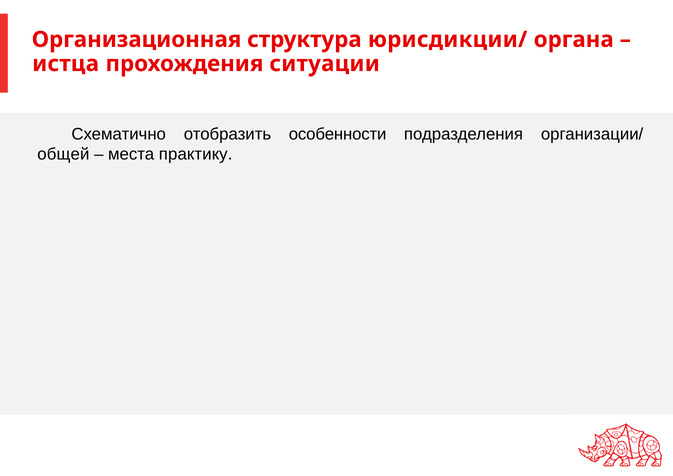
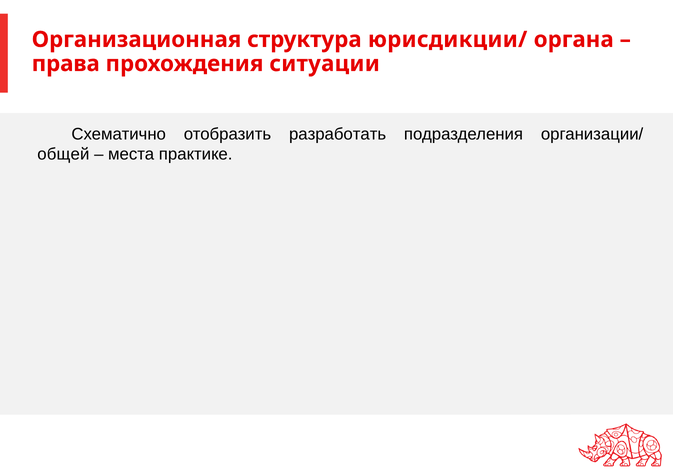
истца: истца -> права (66, 64)
особенности: особенности -> разработать (338, 134)
практику: практику -> практике (196, 154)
